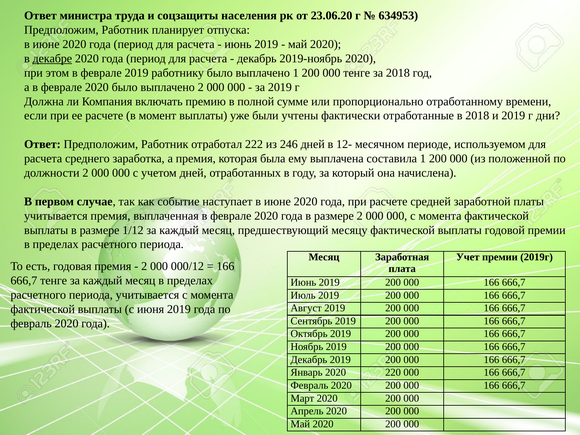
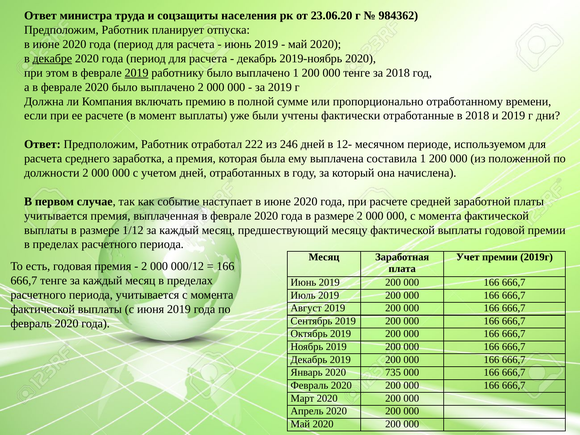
634953: 634953 -> 984362 (398, 16)
2019 underline: none -> present (137, 73)
220: 220 -> 735 (393, 372)
